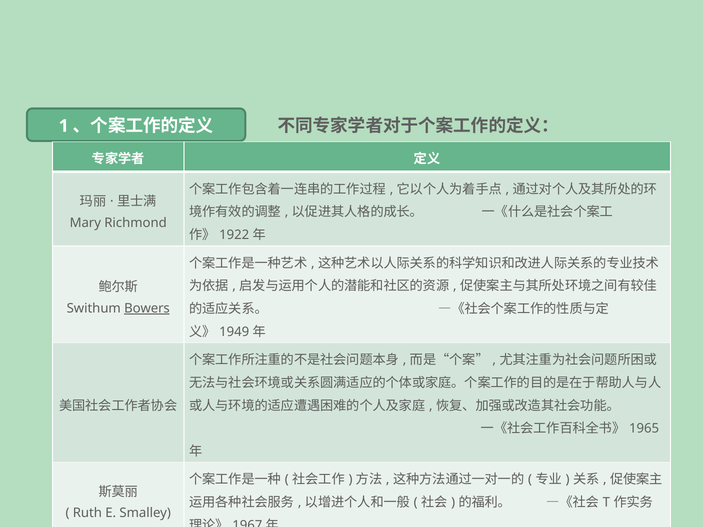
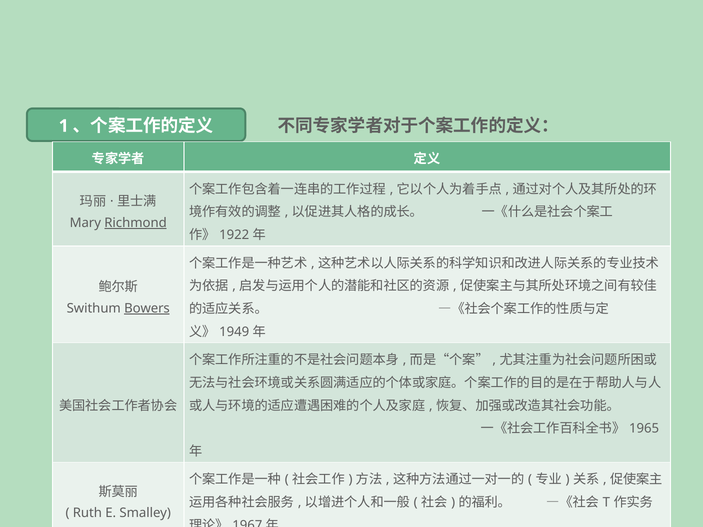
Richmond underline: none -> present (136, 223)
